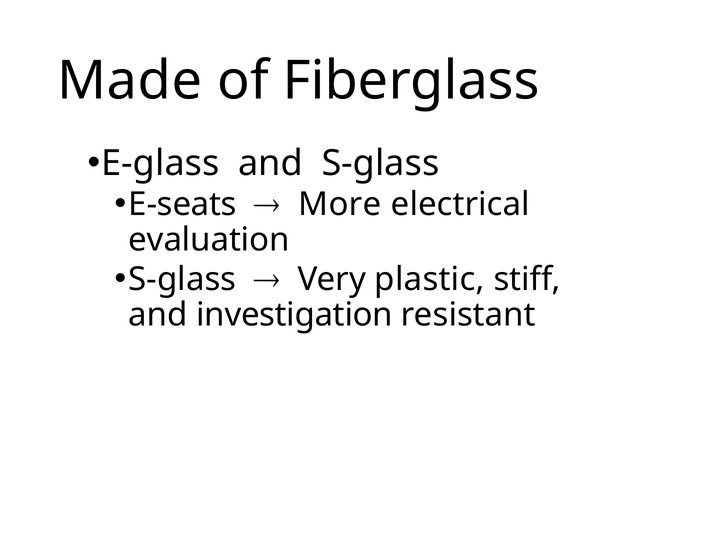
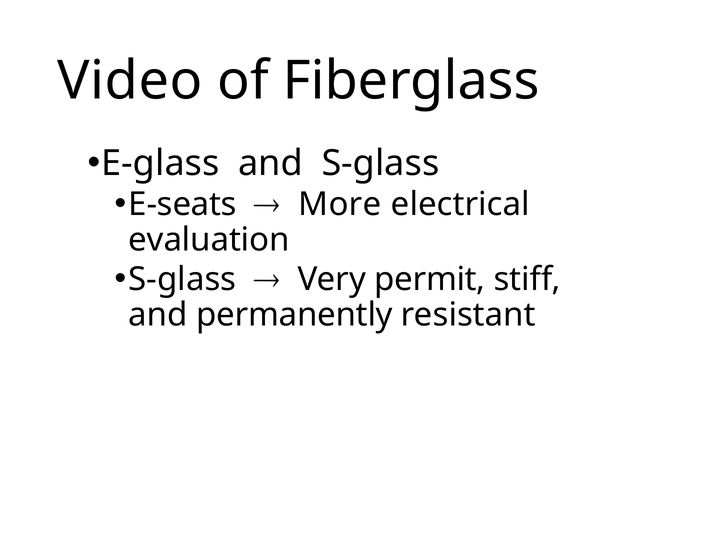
Made: Made -> Video (130, 81)
plastic: plastic -> permit (430, 280)
investigation: investigation -> permanently (295, 315)
